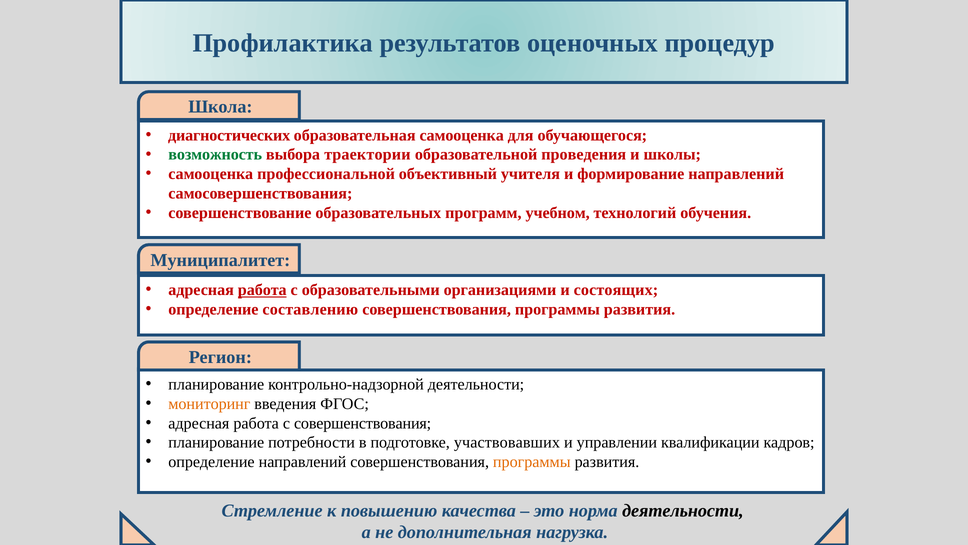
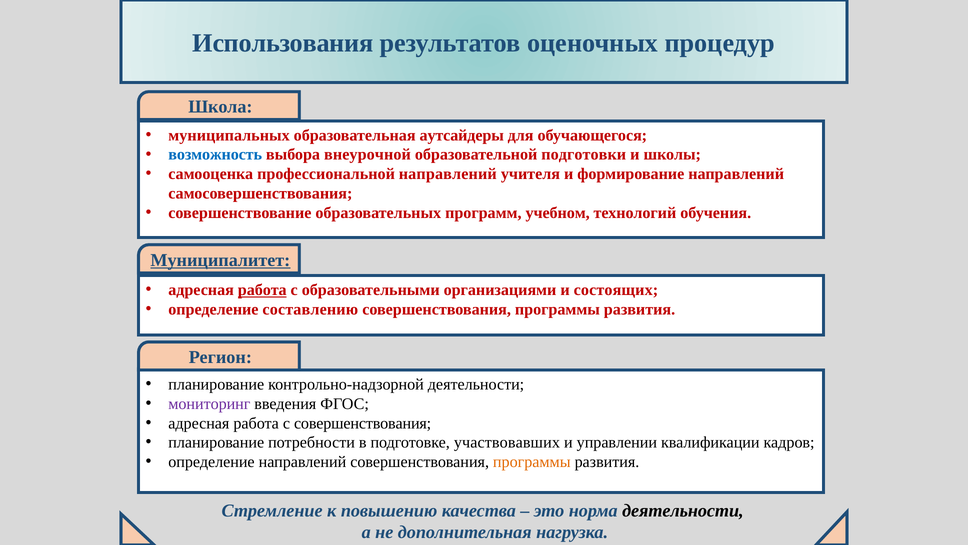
Профилактика: Профилактика -> Использования (283, 43)
диагностических: диагностических -> муниципальных (229, 135)
образовательная самооценка: самооценка -> аутсайдеры (462, 135)
возможность colour: green -> blue (215, 155)
траектории: траектории -> внеурочной (367, 155)
проведения: проведения -> подготовки (584, 155)
профессиональной объективный: объективный -> направлений (448, 174)
Муниципалитет underline: none -> present (220, 260)
мониторинг colour: orange -> purple (209, 403)
